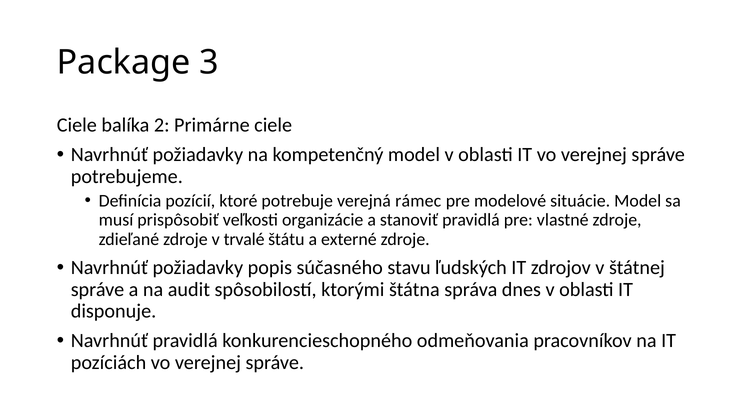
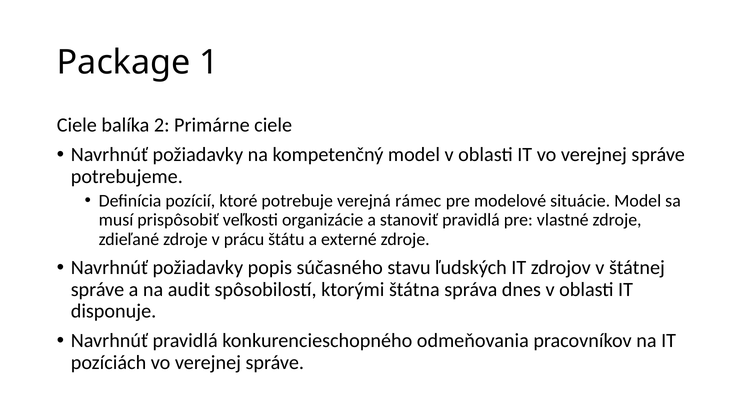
3: 3 -> 1 (209, 63)
trvalé: trvalé -> prácu (244, 239)
